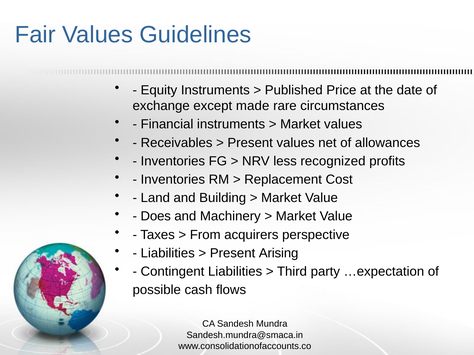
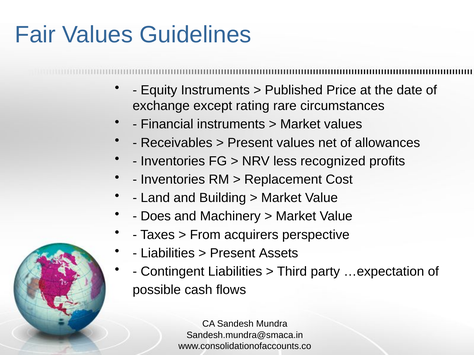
made: made -> rating (253, 106)
Arising: Arising -> Assets (279, 253)
